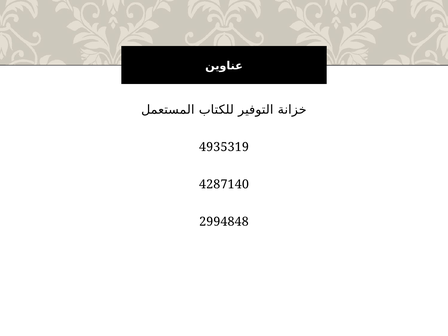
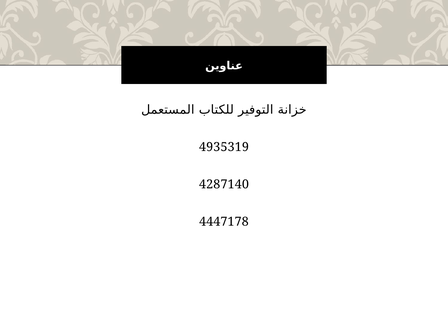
2994848: 2994848 -> 4447178 (224, 222)
